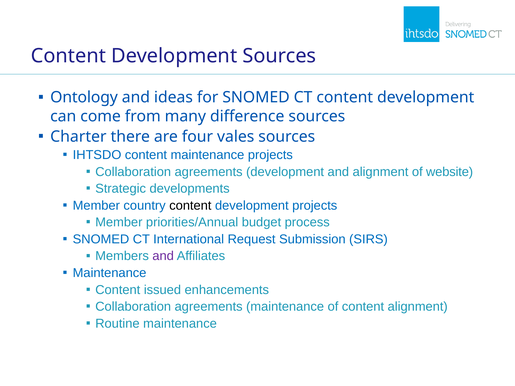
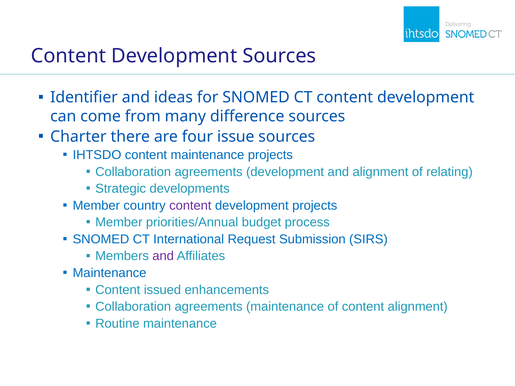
Ontology: Ontology -> Identifier (84, 97)
vales: vales -> issue (236, 137)
website: website -> relating (450, 172)
content colour: black -> purple (190, 206)
